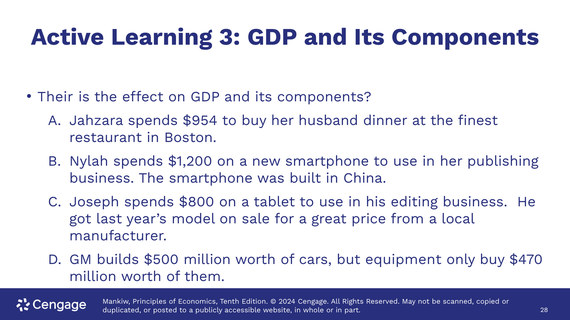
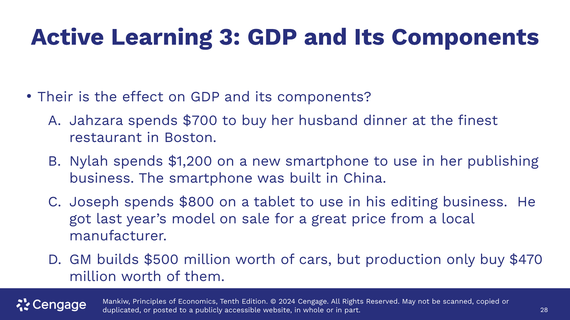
$954: $954 -> $700 (200, 121)
equipment: equipment -> production (403, 260)
